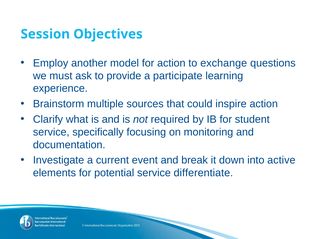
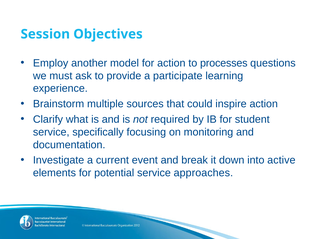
exchange: exchange -> processes (224, 63)
differentiate: differentiate -> approaches (203, 173)
